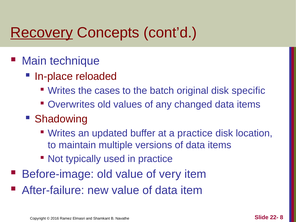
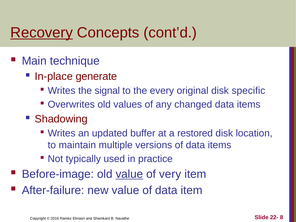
reloaded: reloaded -> generate (96, 76)
cases: cases -> signal (107, 91)
batch: batch -> every (162, 91)
a practice: practice -> restored (195, 133)
value underline: none -> present (129, 174)
